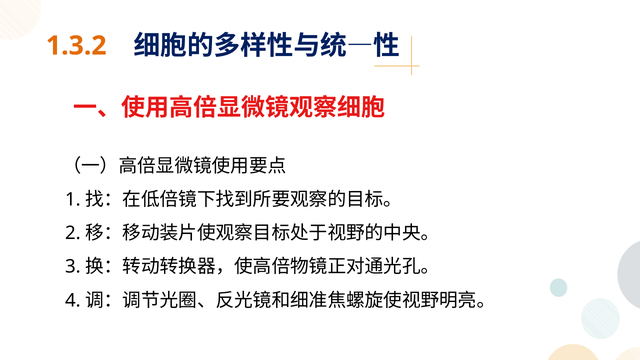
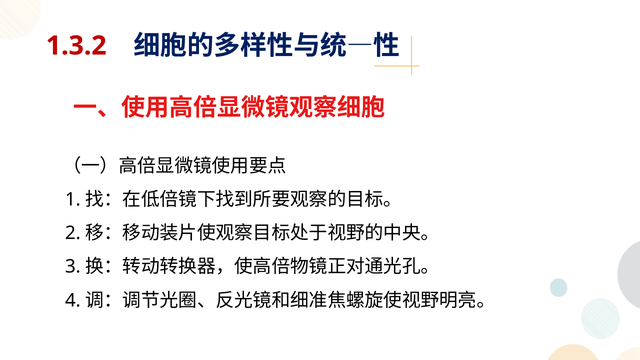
1.3.2 colour: orange -> red (76, 46)
